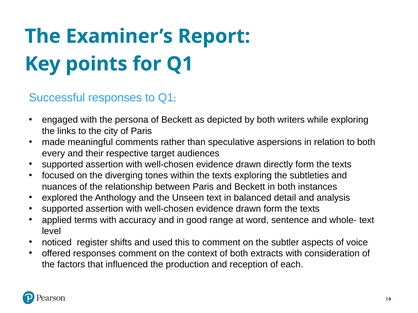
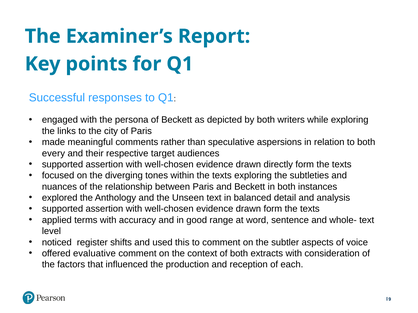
offered responses: responses -> evaluative (94, 254)
